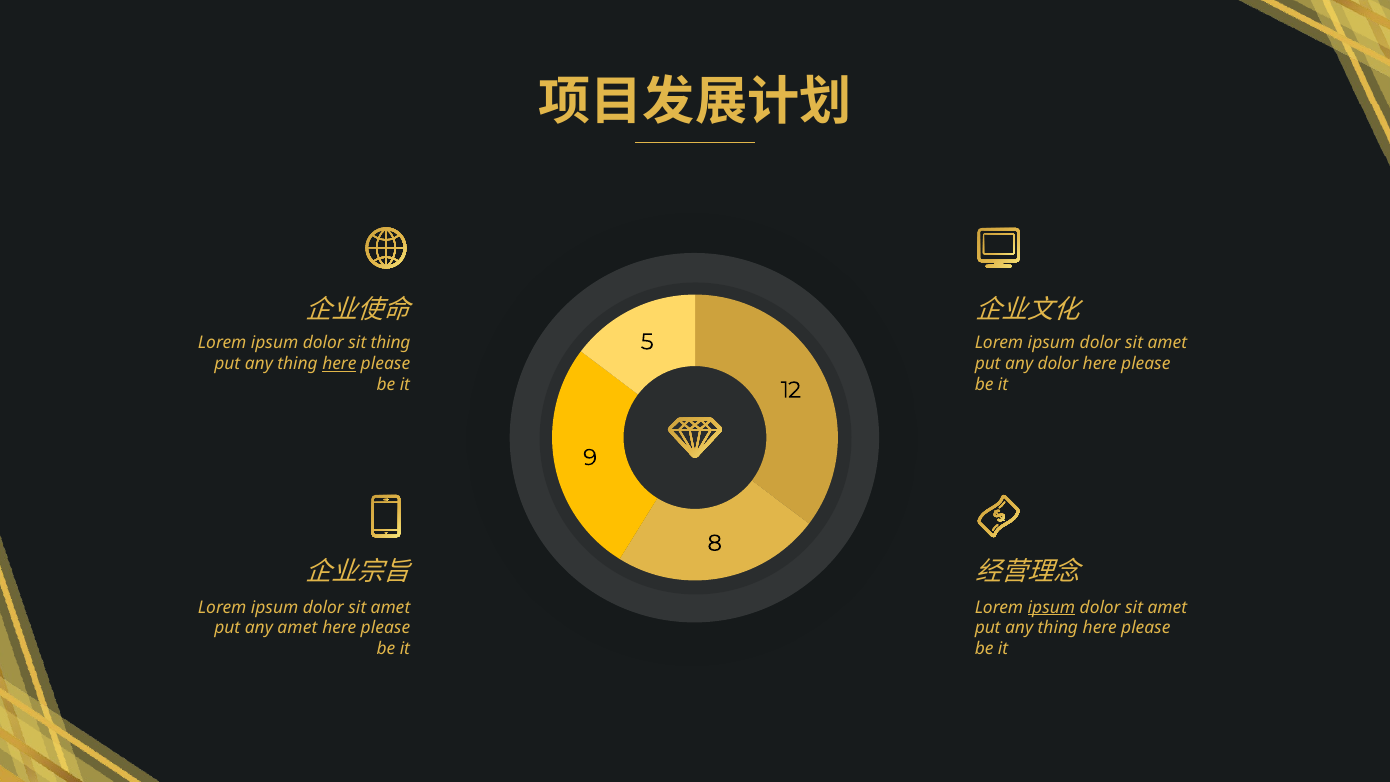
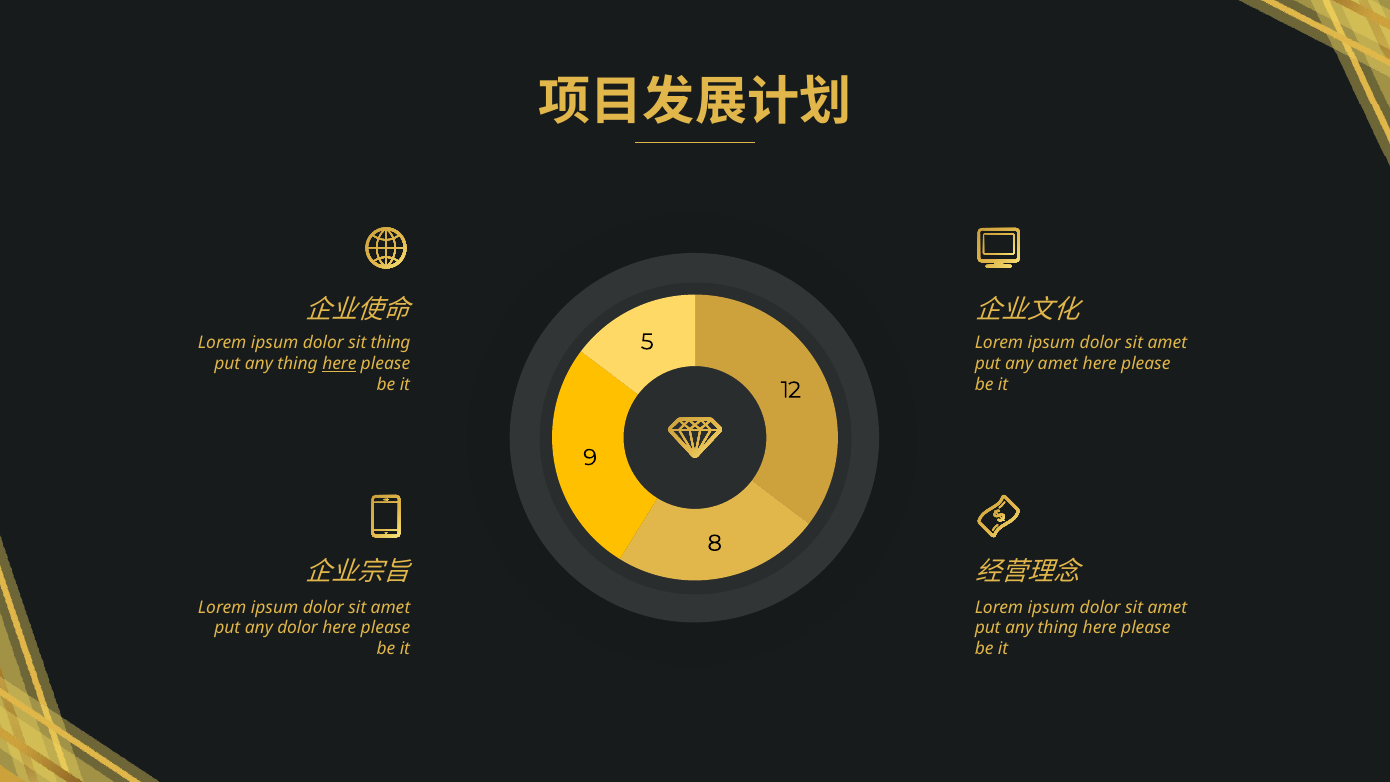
any dolor: dolor -> amet (1058, 364)
ipsum underline: present -> none (1051, 607)
any amet: amet -> dolor (298, 628)
